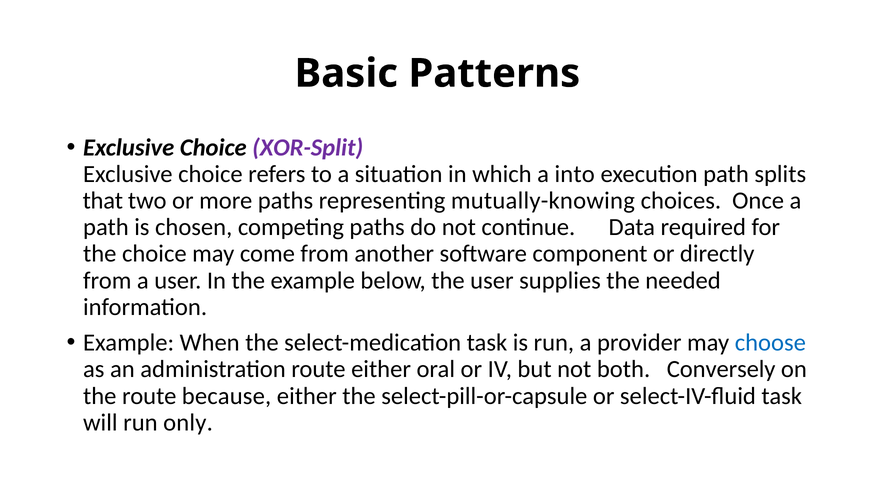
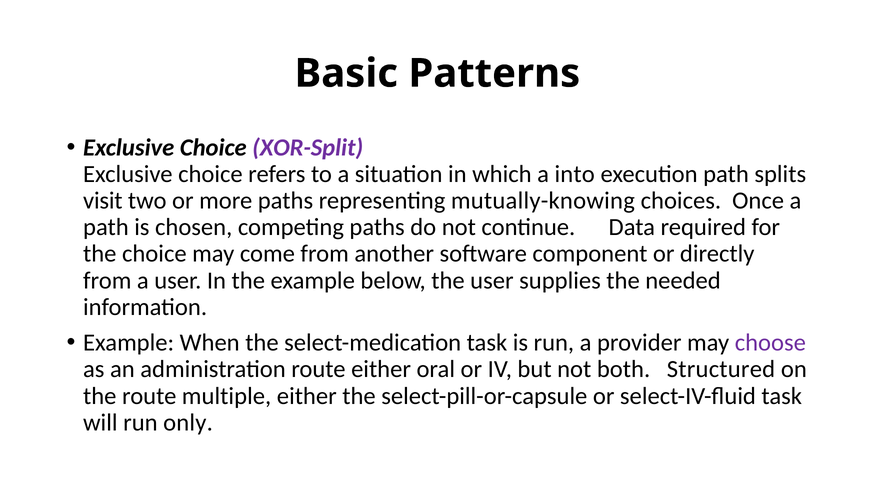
that: that -> visit (103, 201)
choose colour: blue -> purple (770, 343)
Conversely: Conversely -> Structured (721, 369)
because: because -> multiple (227, 396)
